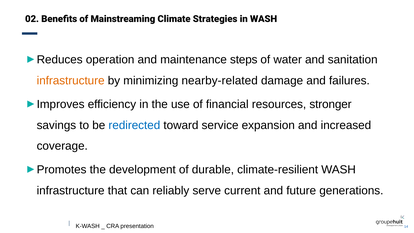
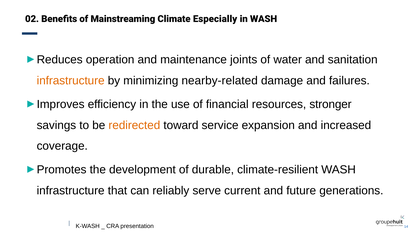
Strategies: Strategies -> Especially (215, 19)
steps: steps -> joints (244, 60)
redirected colour: blue -> orange (134, 125)
